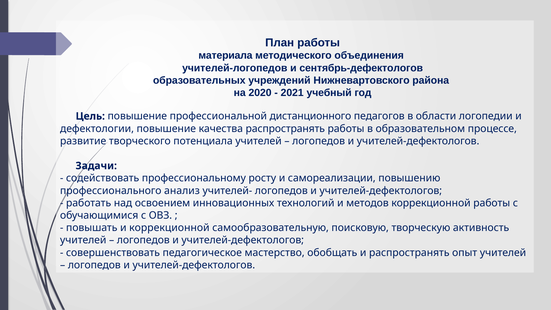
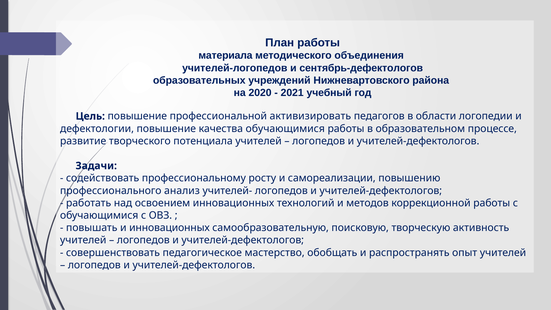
дистанционного: дистанционного -> активизировать (310, 116)
качества распространять: распространять -> обучающимися (285, 129)
и коррекционной: коррекционной -> инновационных (169, 228)
